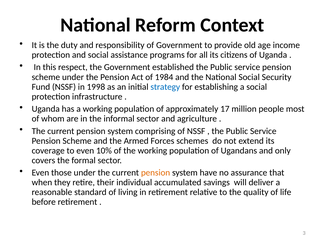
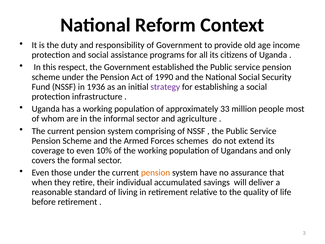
1984: 1984 -> 1990 (164, 77)
1998: 1998 -> 1936 (96, 87)
strategy colour: blue -> purple (165, 87)
17: 17 -> 33 (225, 109)
